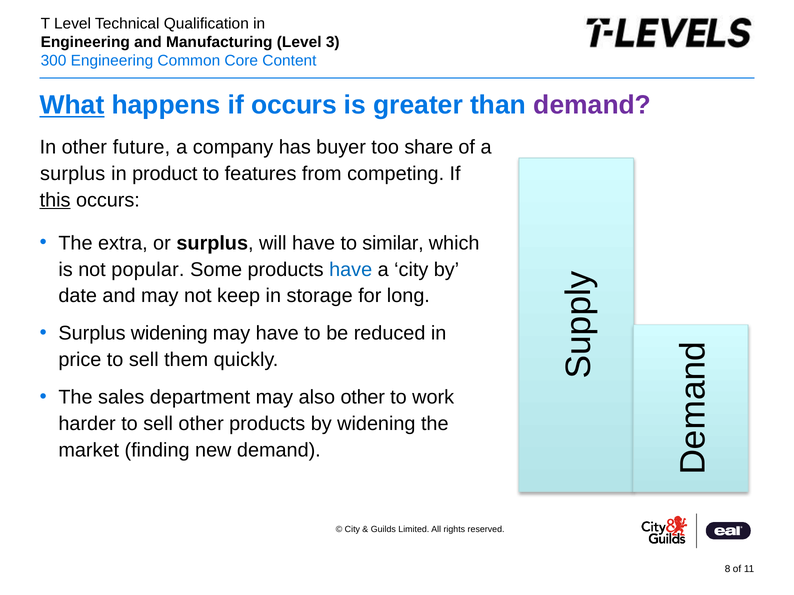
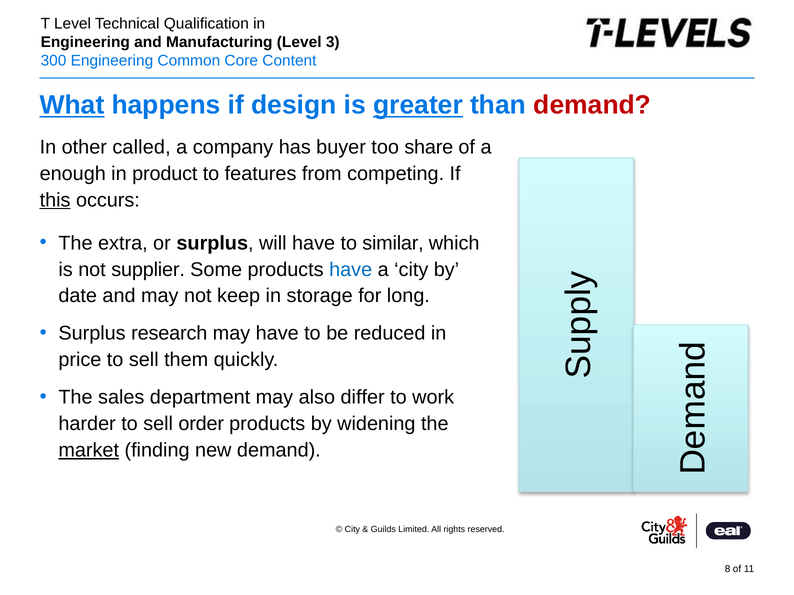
if occurs: occurs -> design (294, 105)
greater underline: none -> present (418, 105)
demand colour: purple -> red (592, 105)
future: future -> called (142, 147)
surplus: surplus -> enough (73, 174)
popular: popular -> supplier (148, 270)
Surplus widening: widening -> research (169, 334)
also other: other -> differ (363, 398)
sell other: other -> order (201, 424)
market underline: none -> present (89, 451)
